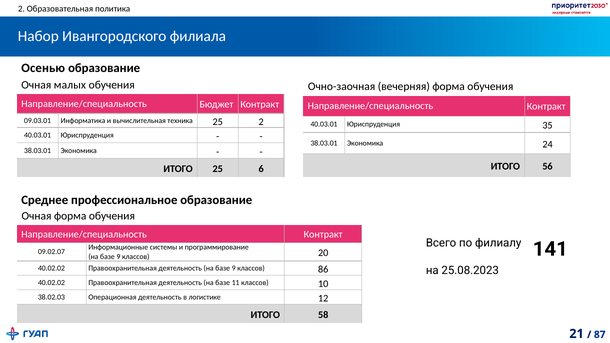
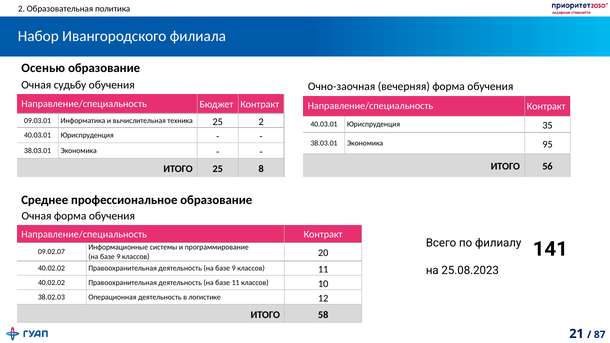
малых: малых -> судьбу (70, 85)
24: 24 -> 95 (548, 144)
6: 6 -> 8 (261, 169)
классов 86: 86 -> 11 (323, 270)
